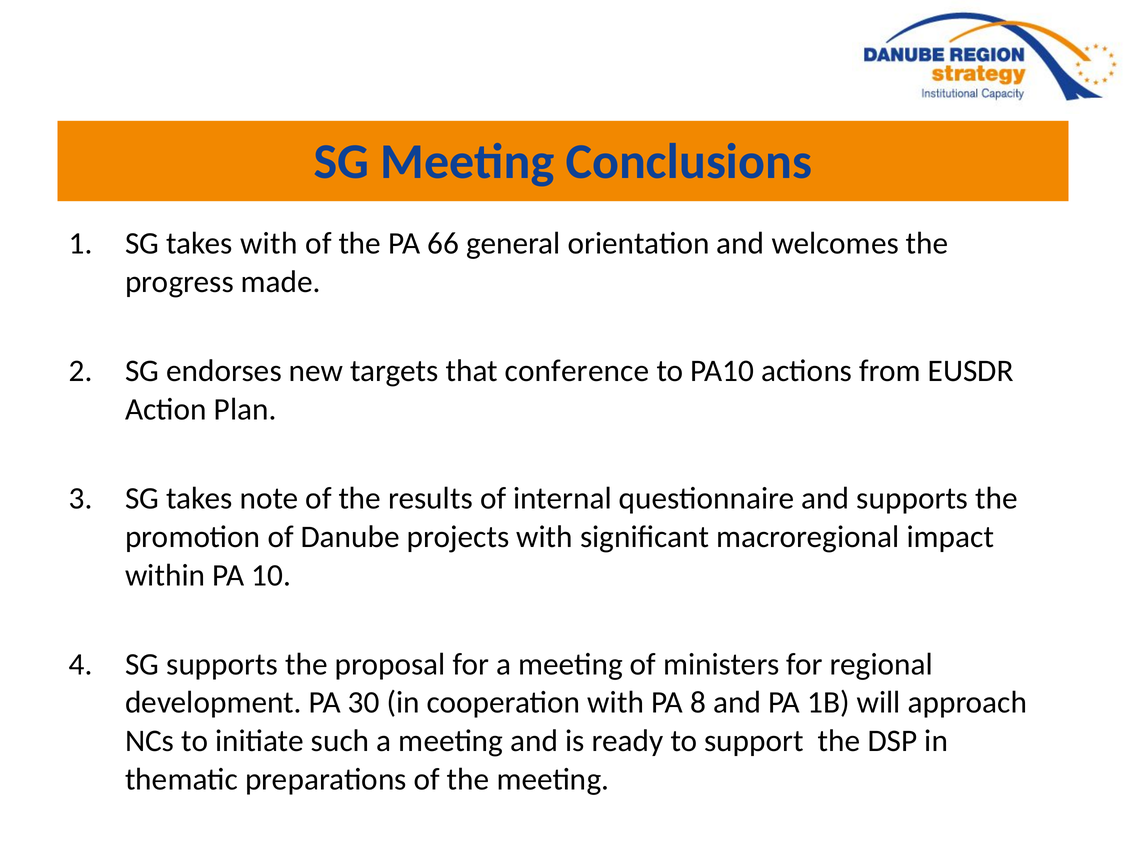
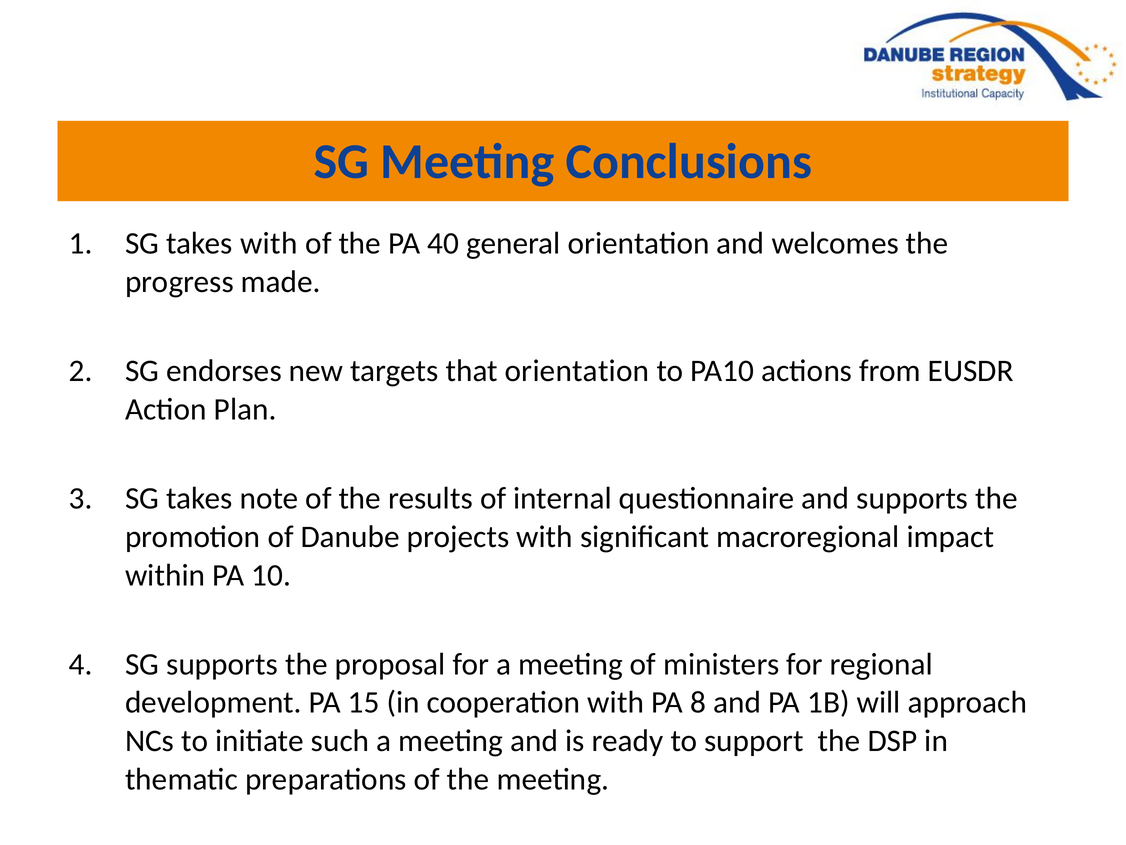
66: 66 -> 40 (443, 243)
that conference: conference -> orientation (577, 371)
30: 30 -> 15 (364, 702)
